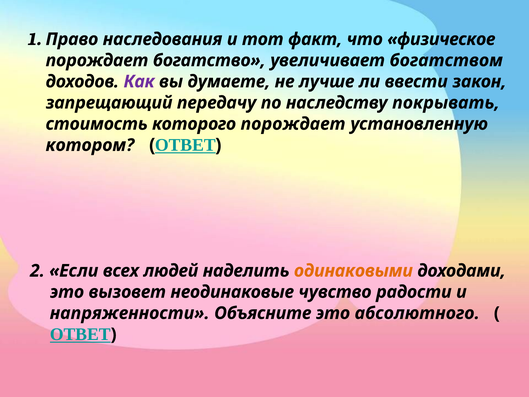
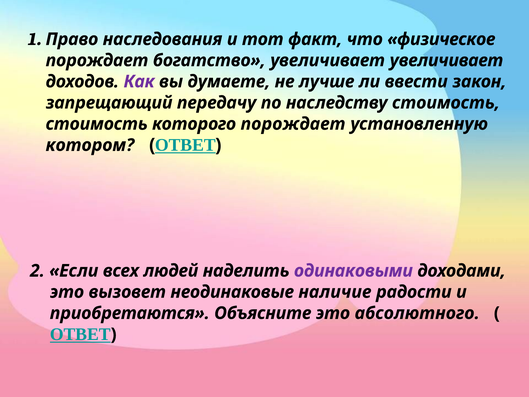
увеличивает богатством: богатством -> увеличивает (446, 60)
наследству покрывать: покрывать -> стоимость (446, 103)
одинаковыми colour: orange -> purple (353, 271)
чувство: чувство -> наличие (335, 292)
напряженности: напряженности -> приобретаются (130, 313)
